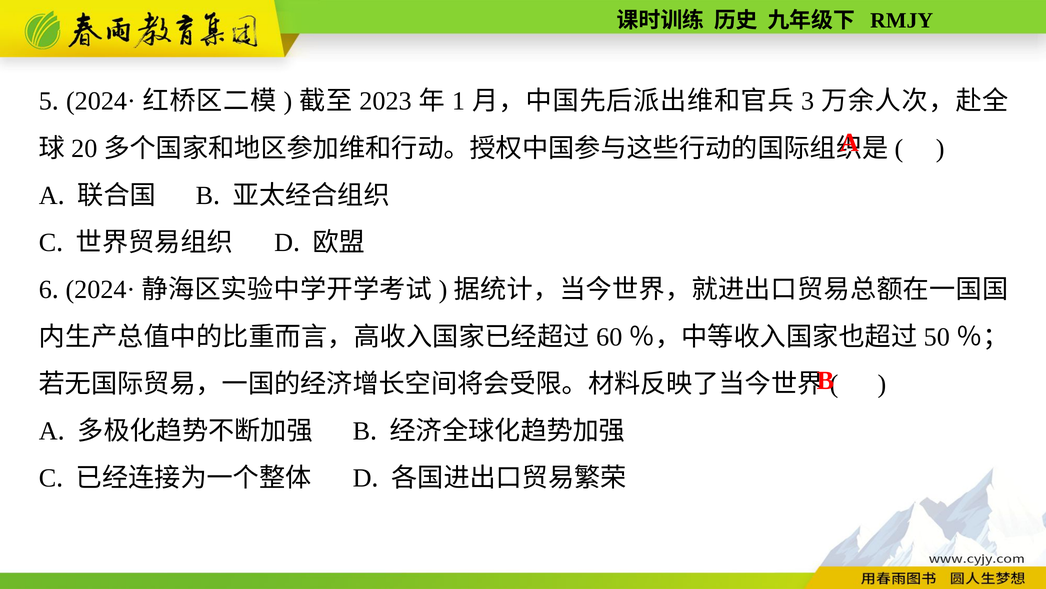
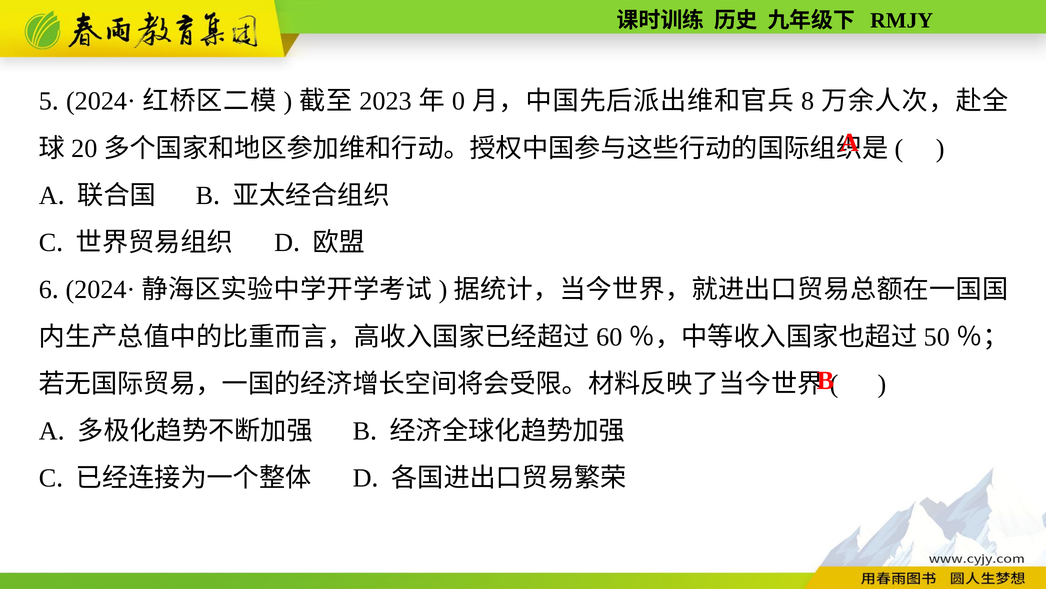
1: 1 -> 0 (458, 101)
3: 3 -> 8 (808, 101)
